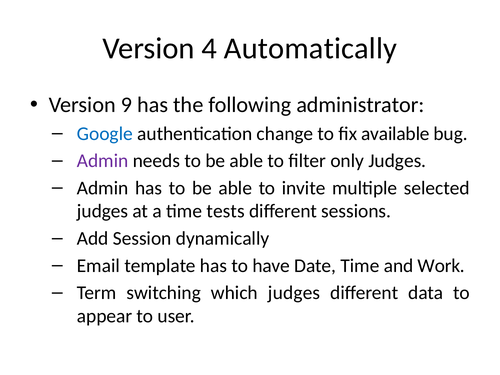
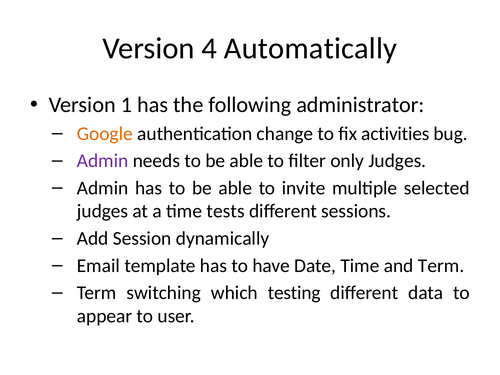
9: 9 -> 1 (126, 105)
Google colour: blue -> orange (105, 134)
available: available -> activities (395, 134)
and Work: Work -> Term (441, 266)
which judges: judges -> testing (294, 293)
